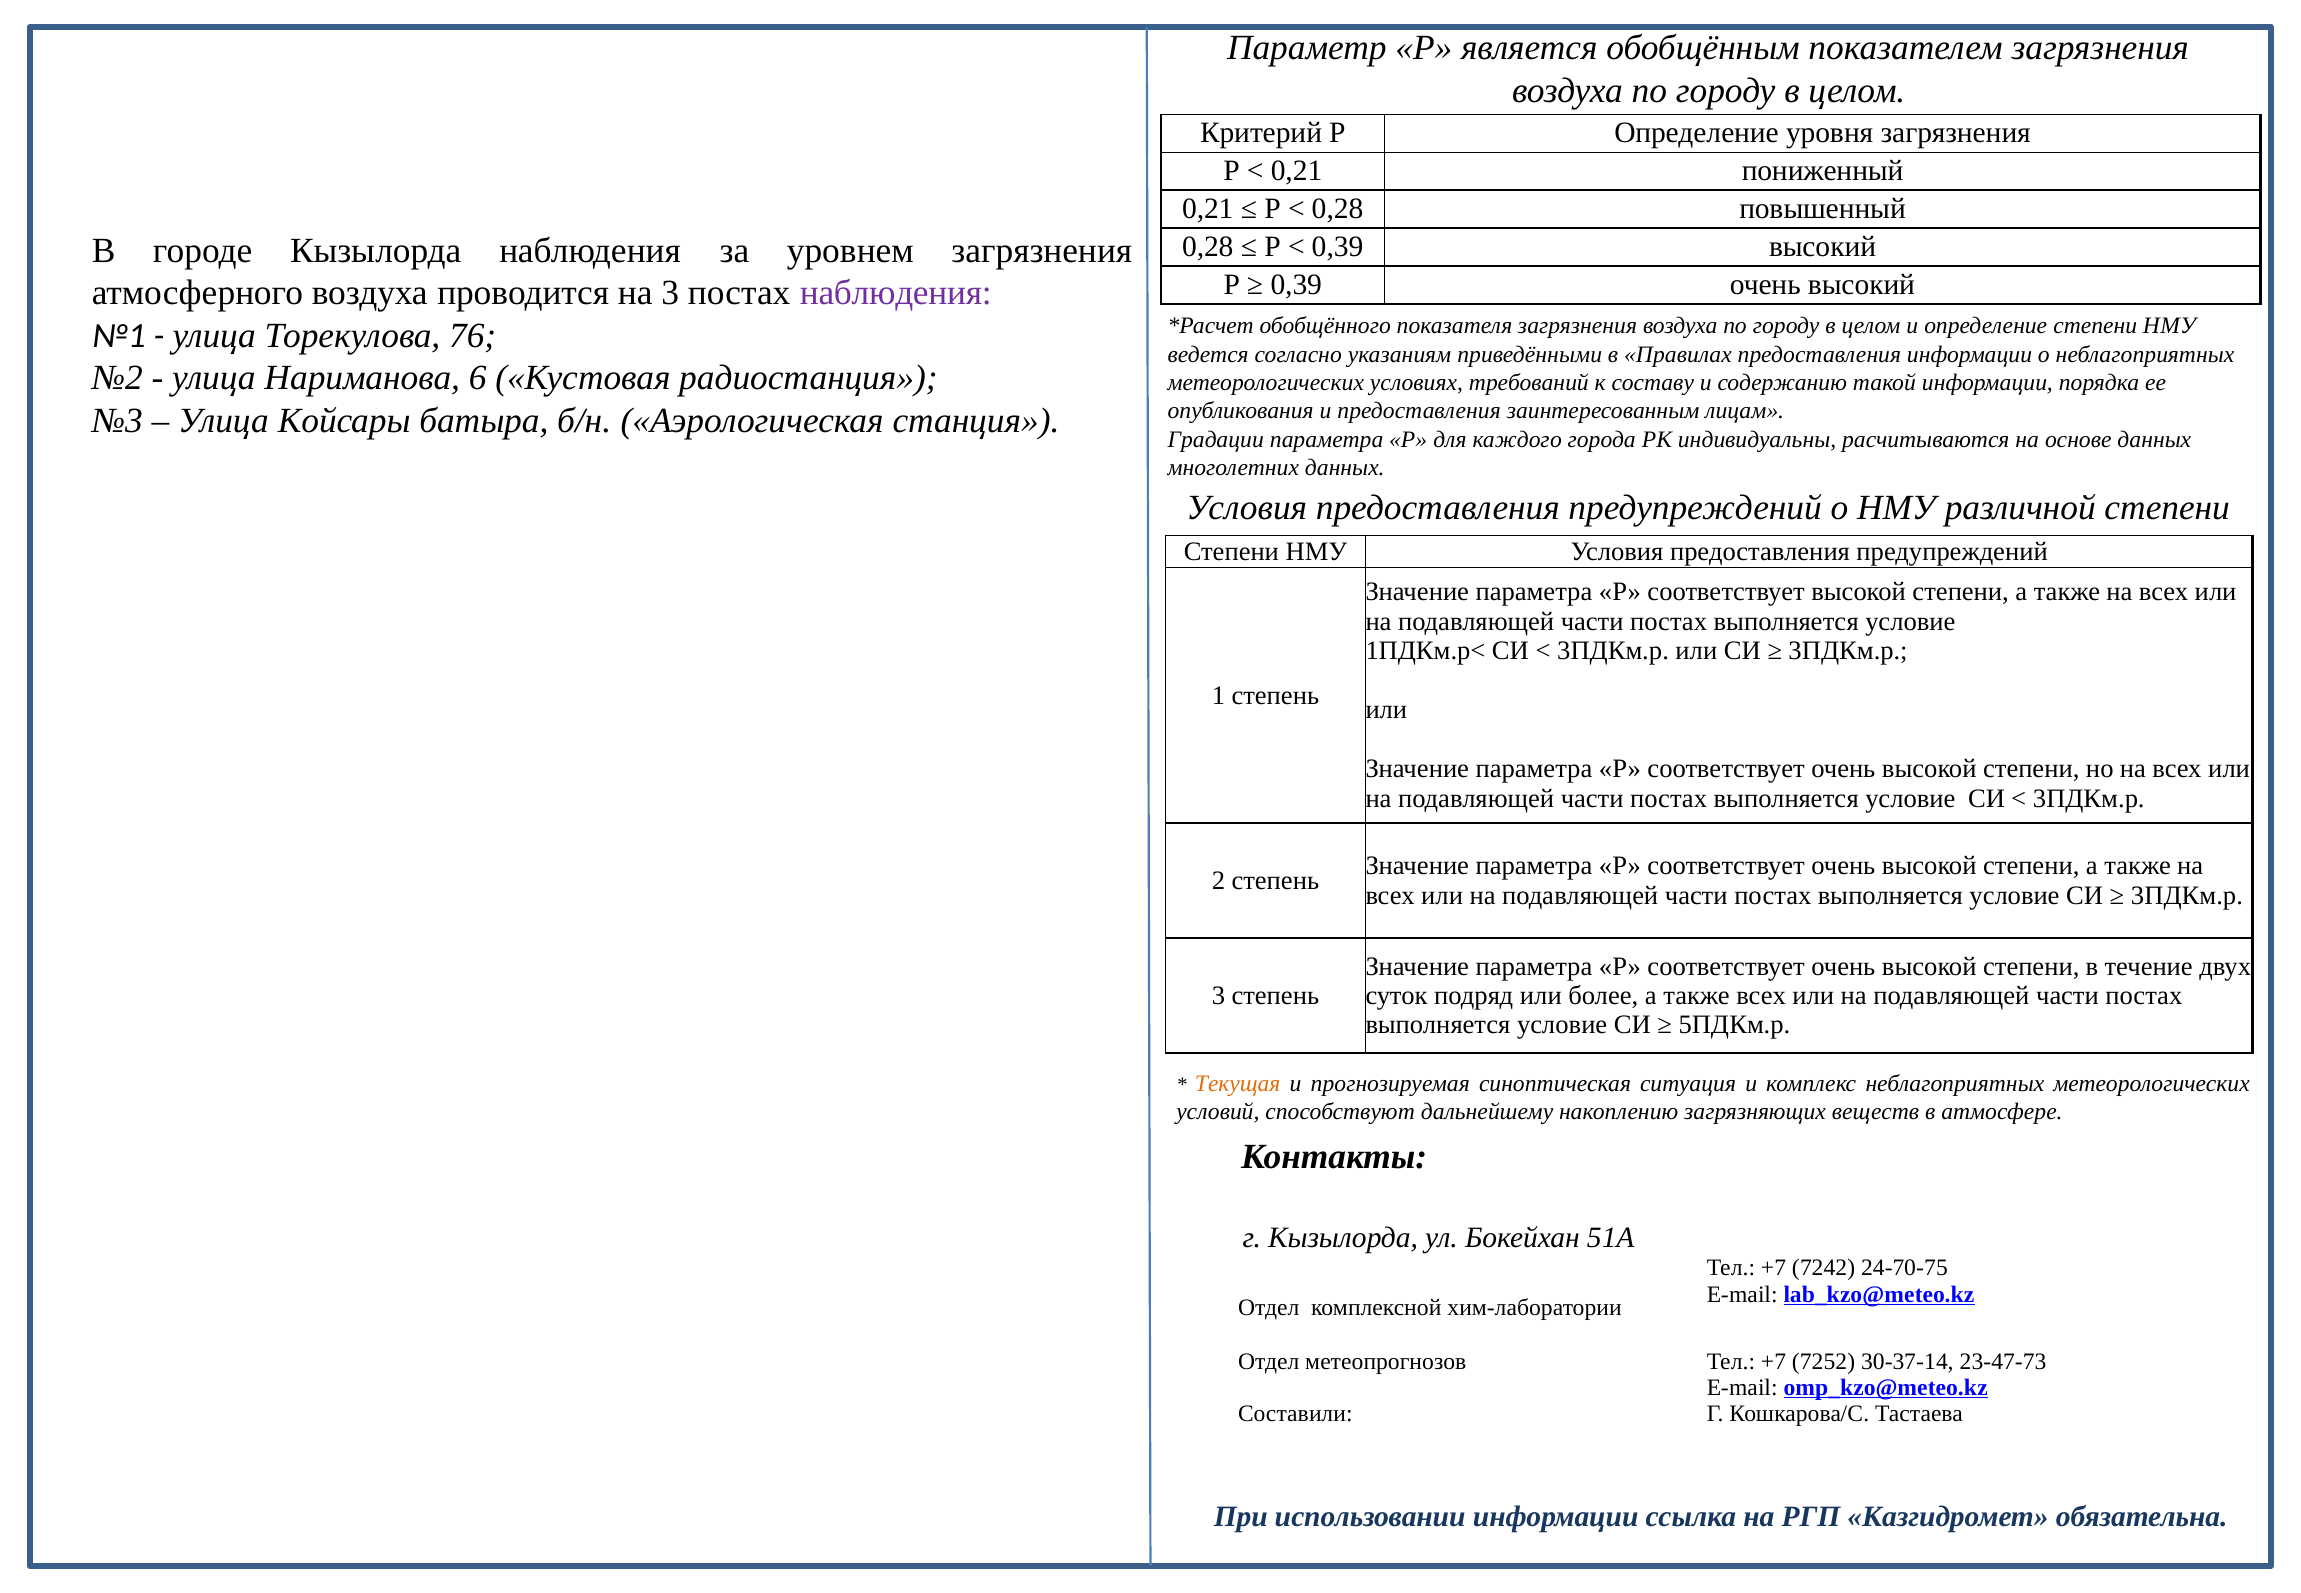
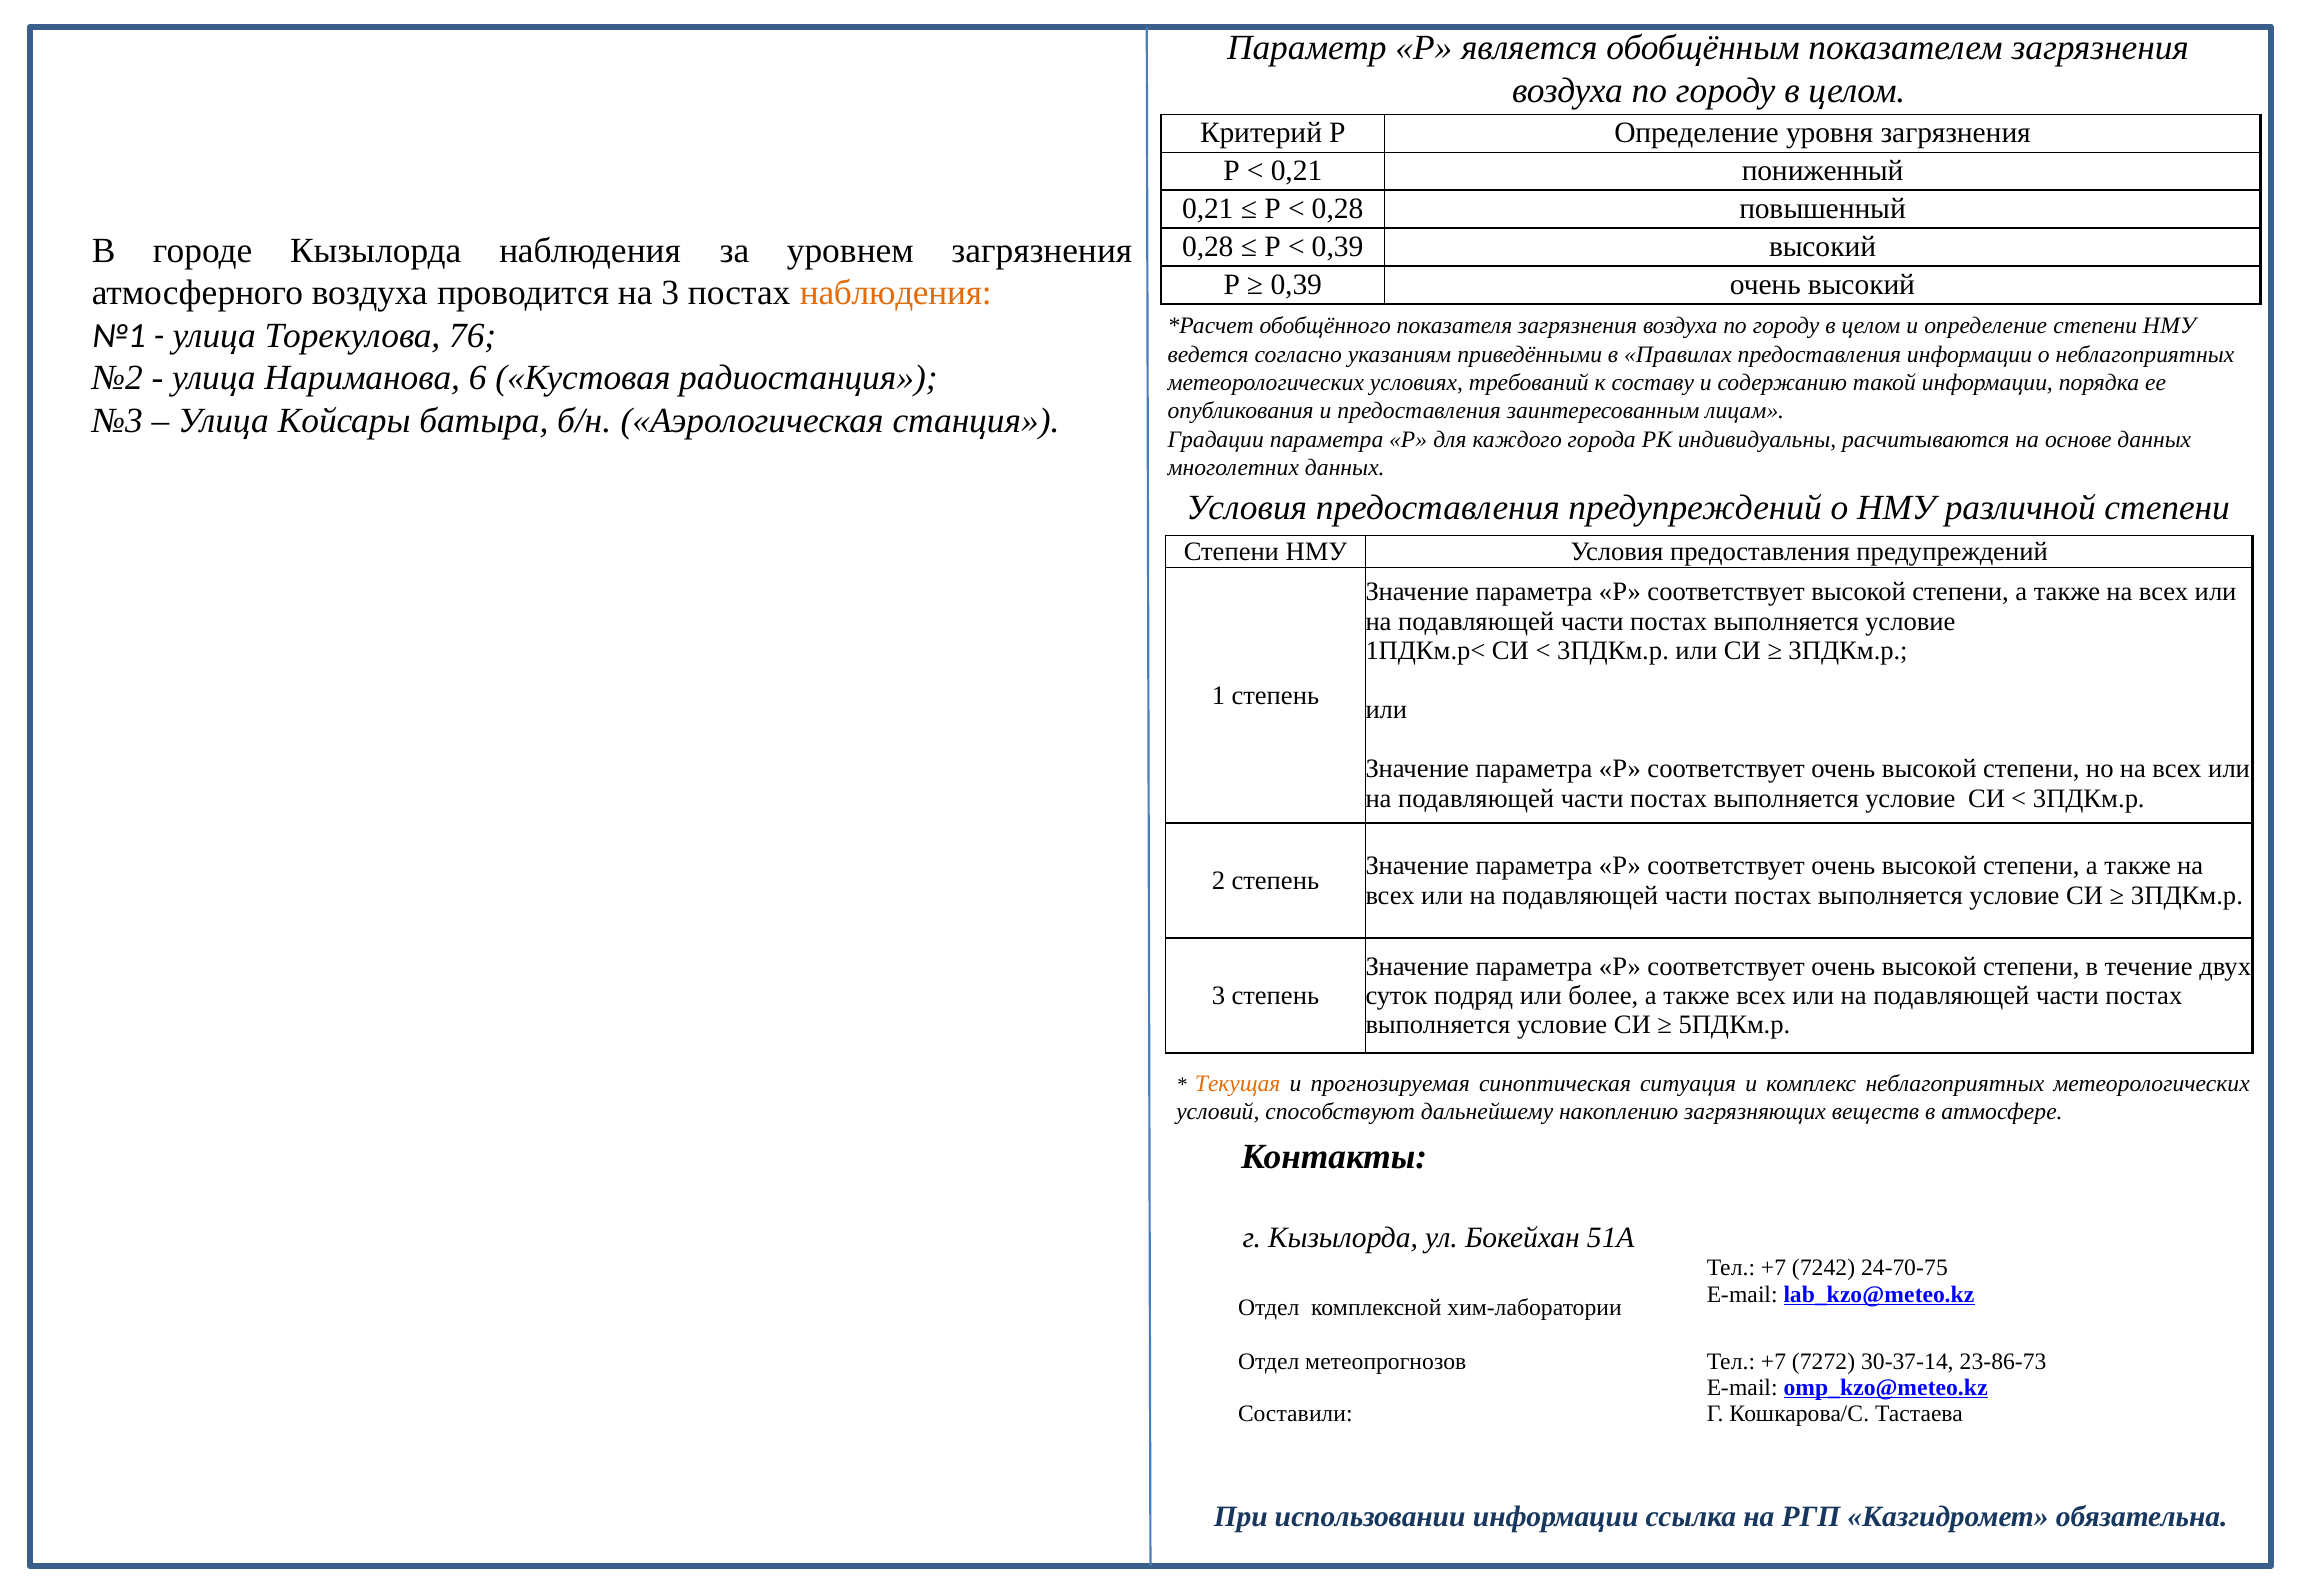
наблюдения colour: purple -> orange (896, 293)
7252: 7252 -> 7272 (1824, 1361)
23-47-73: 23-47-73 -> 23-86-73 (2003, 1361)
